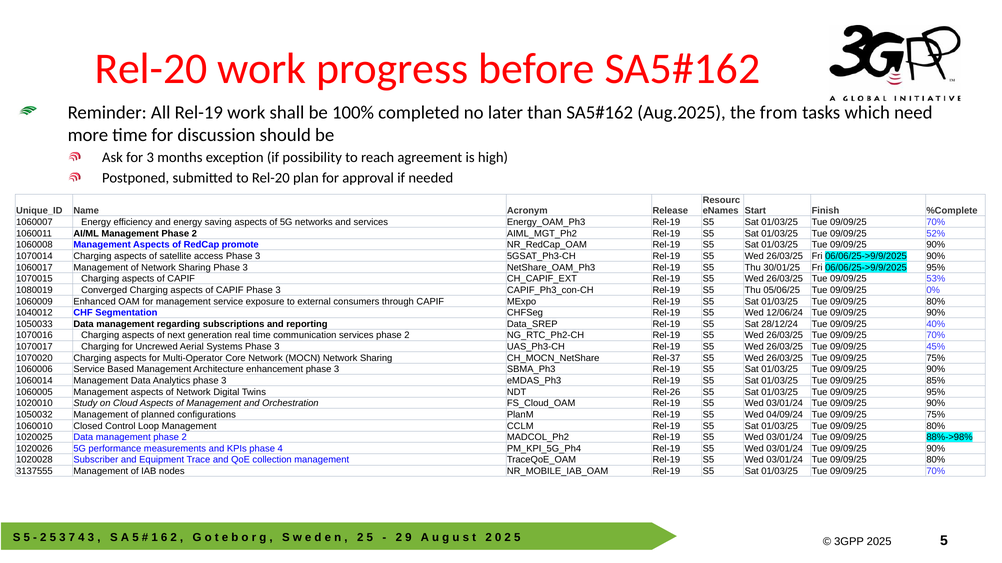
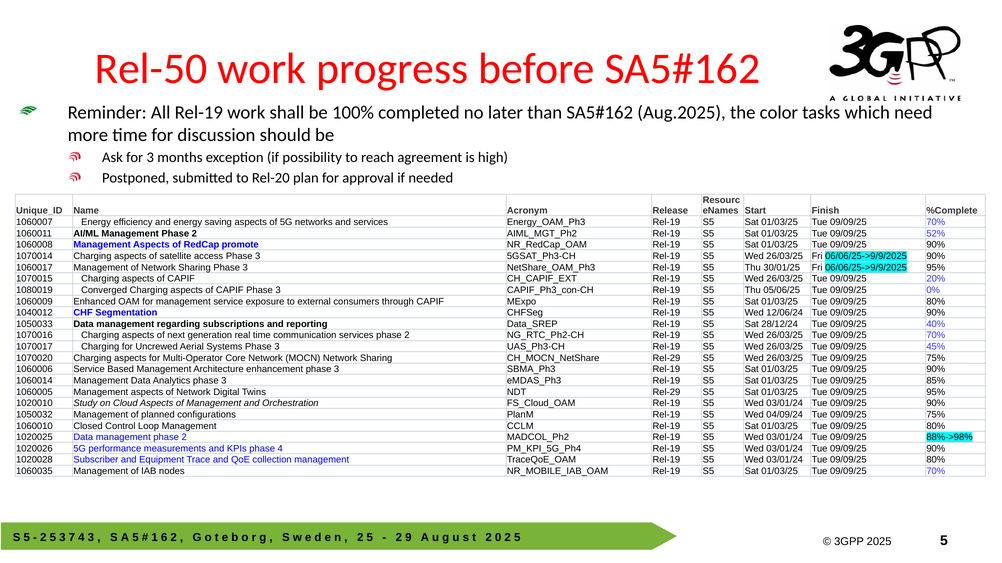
Rel-20: Rel-20 -> Rel-50 (151, 69)
from: from -> color (779, 112)
53%: 53% -> 20% (936, 279)
Rel-37: Rel-37 -> Rel-29 (666, 358)
NDT Rel-26: Rel-26 -> Rel-29 (666, 392)
3137555: 3137555 -> 1060035 (34, 472)
